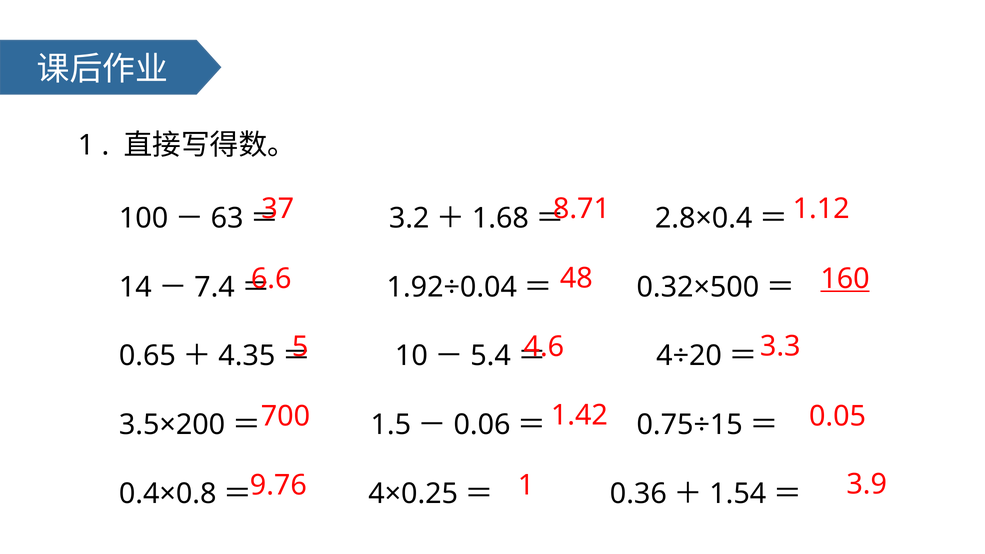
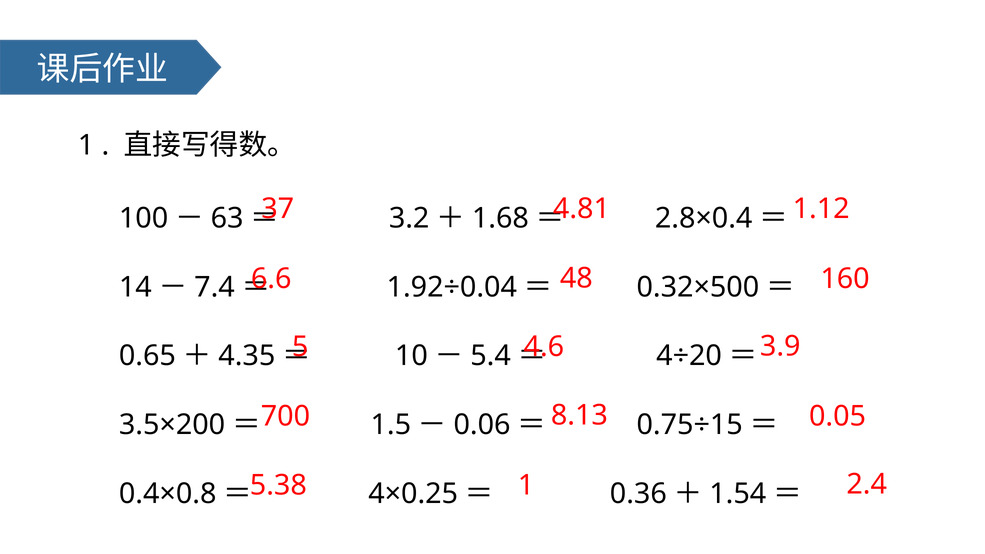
8.71: 8.71 -> 4.81 (581, 209)
160 underline: present -> none (845, 279)
3.3: 3.3 -> 3.9 (780, 346)
1.42: 1.42 -> 8.13 (579, 415)
9.76: 9.76 -> 5.38 (278, 485)
3.9: 3.9 -> 2.4 (867, 484)
